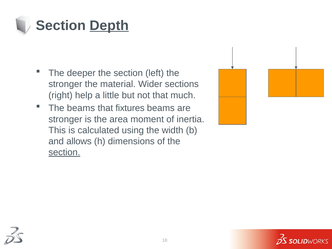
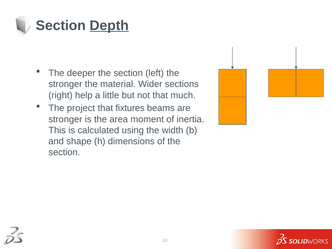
The beams: beams -> project (81, 108)
allows: allows -> shape (79, 141)
section underline: present -> none (64, 152)
